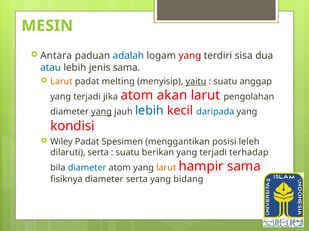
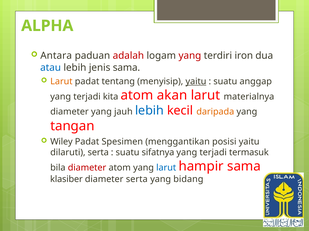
MESIN: MESIN -> ALPHA (47, 26)
adalah colour: blue -> red (128, 56)
sisa: sisa -> iron (244, 56)
melting: melting -> tentang (118, 82)
jika: jika -> kita (111, 97)
pengolahan: pengolahan -> materialnya (249, 97)
yang underline: present -> none (101, 112)
daripada colour: blue -> orange (215, 112)
kondisi: kondisi -> tangan (72, 126)
posisi leleh: leleh -> yaitu (249, 142)
berikan: berikan -> sifatnya (158, 153)
terhadap: terhadap -> termasuk (249, 153)
diameter colour: blue -> red (87, 168)
larut colour: orange -> blue (166, 168)
fisiknya: fisiknya -> klasiber (66, 180)
